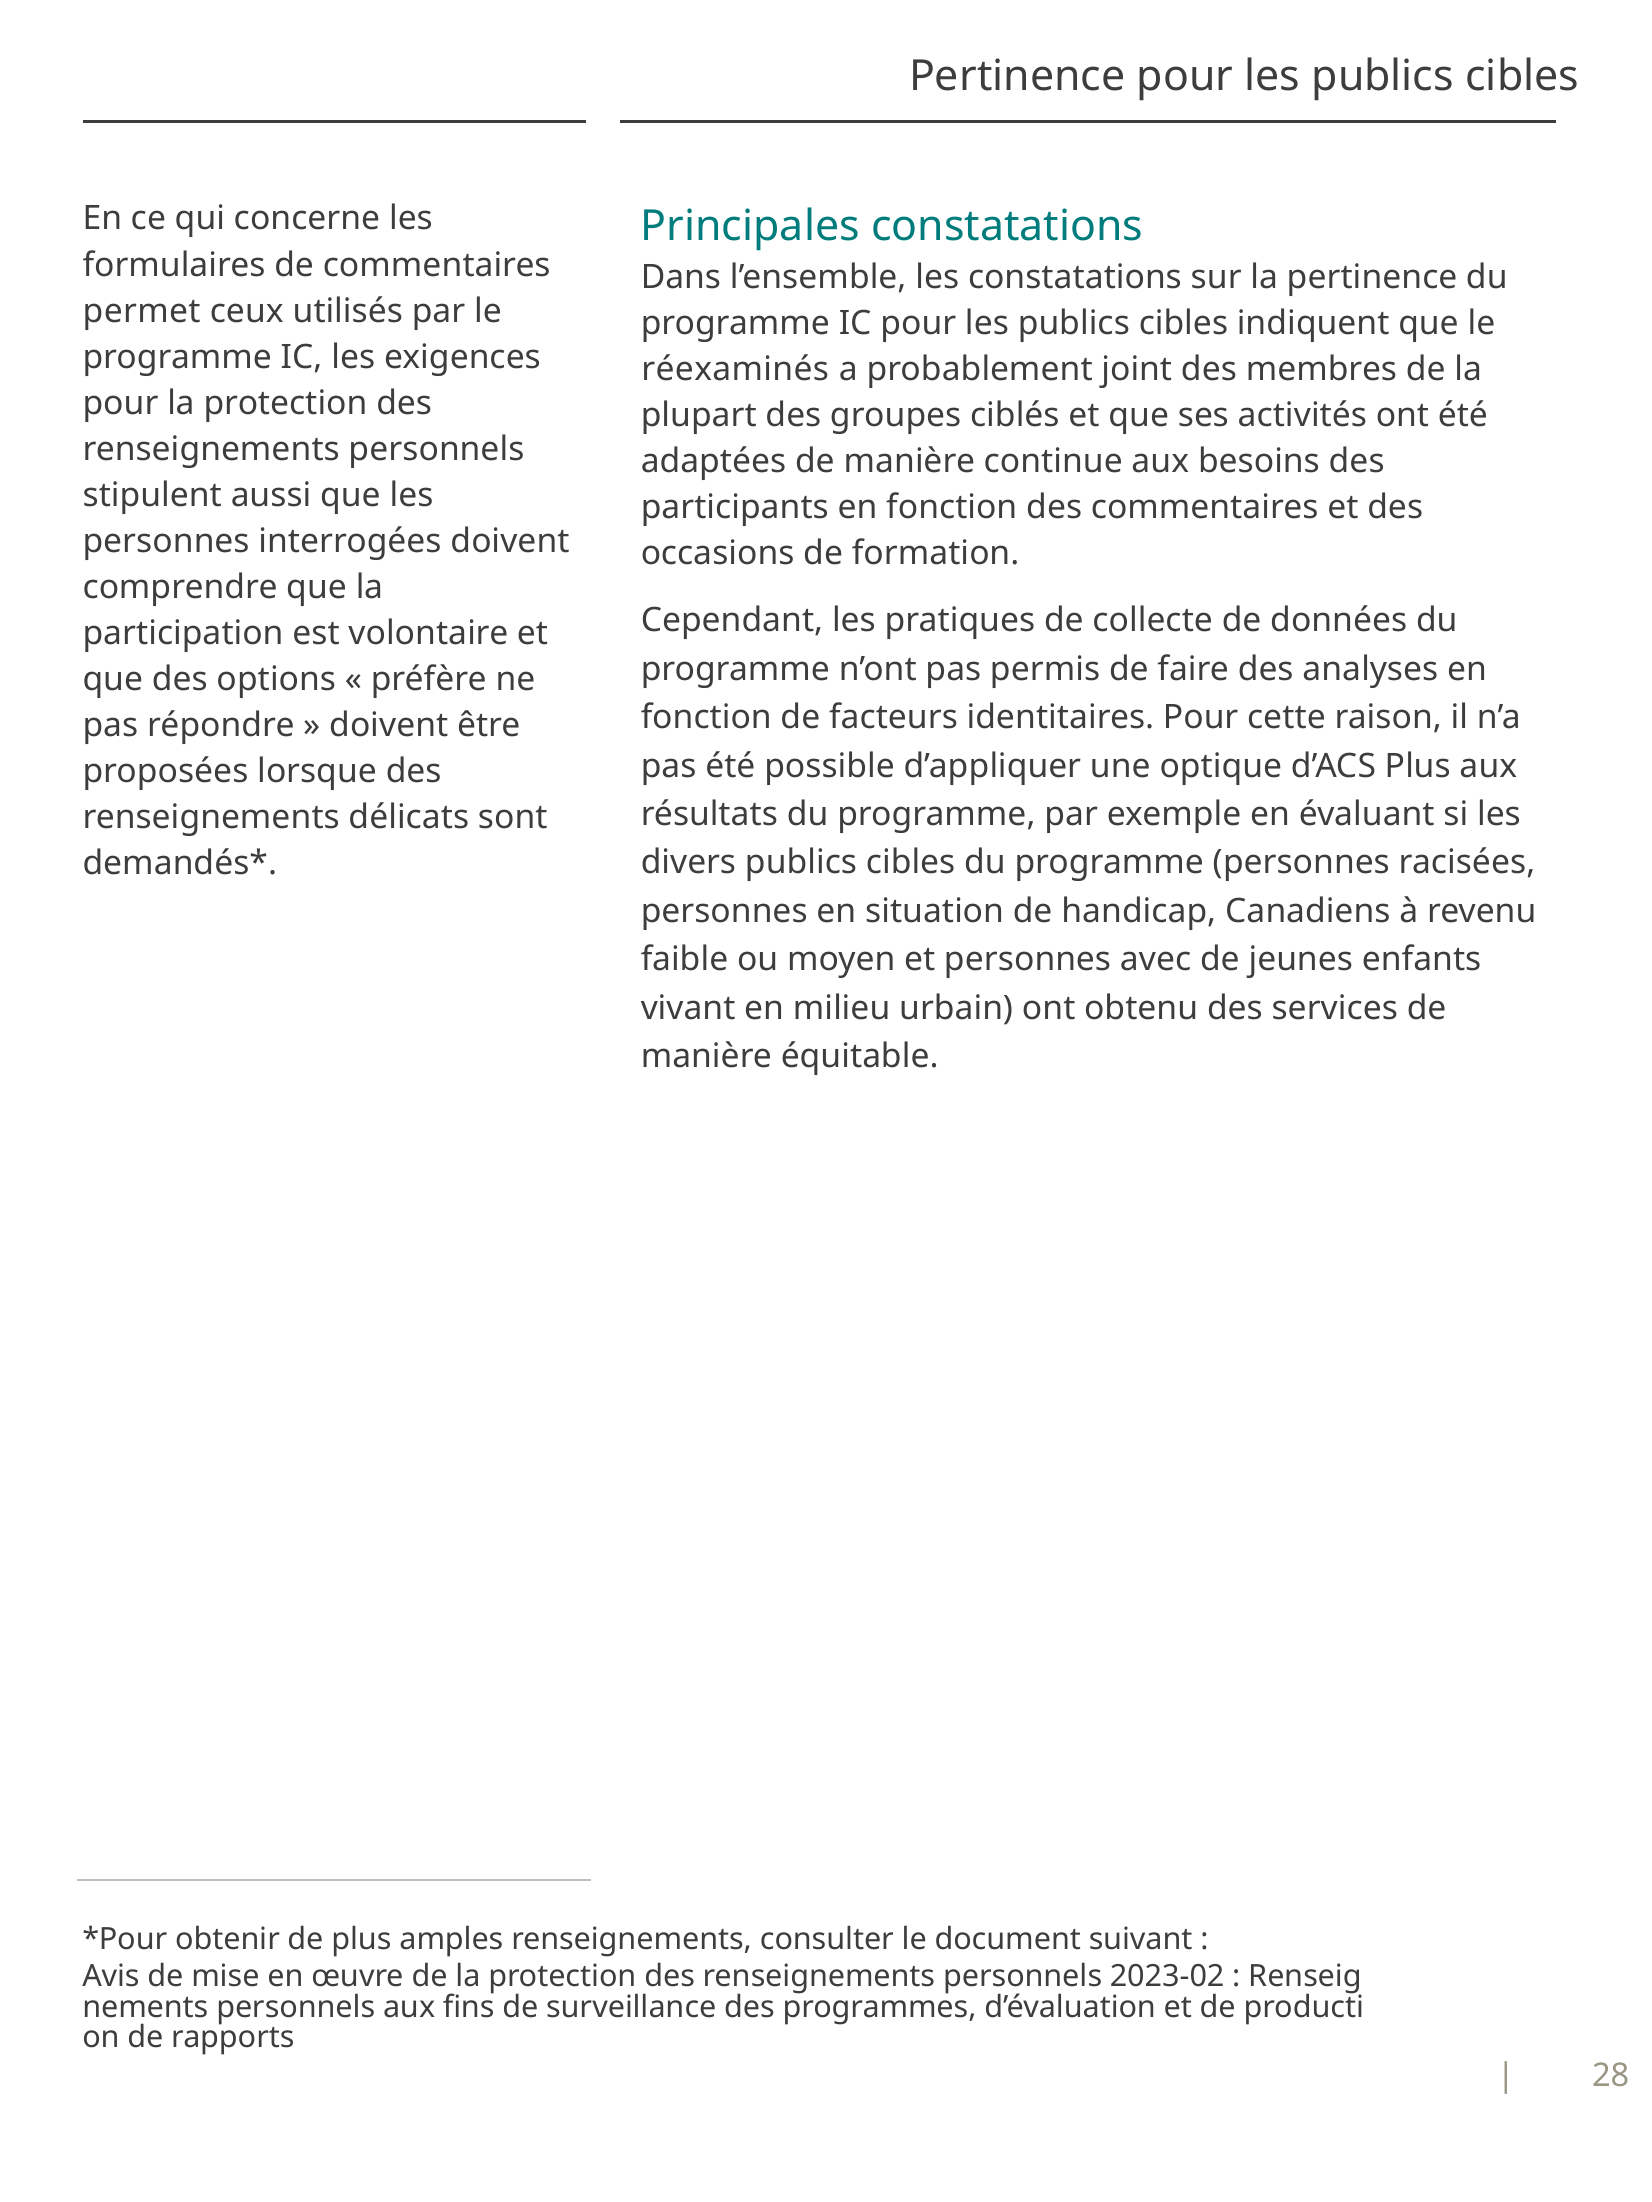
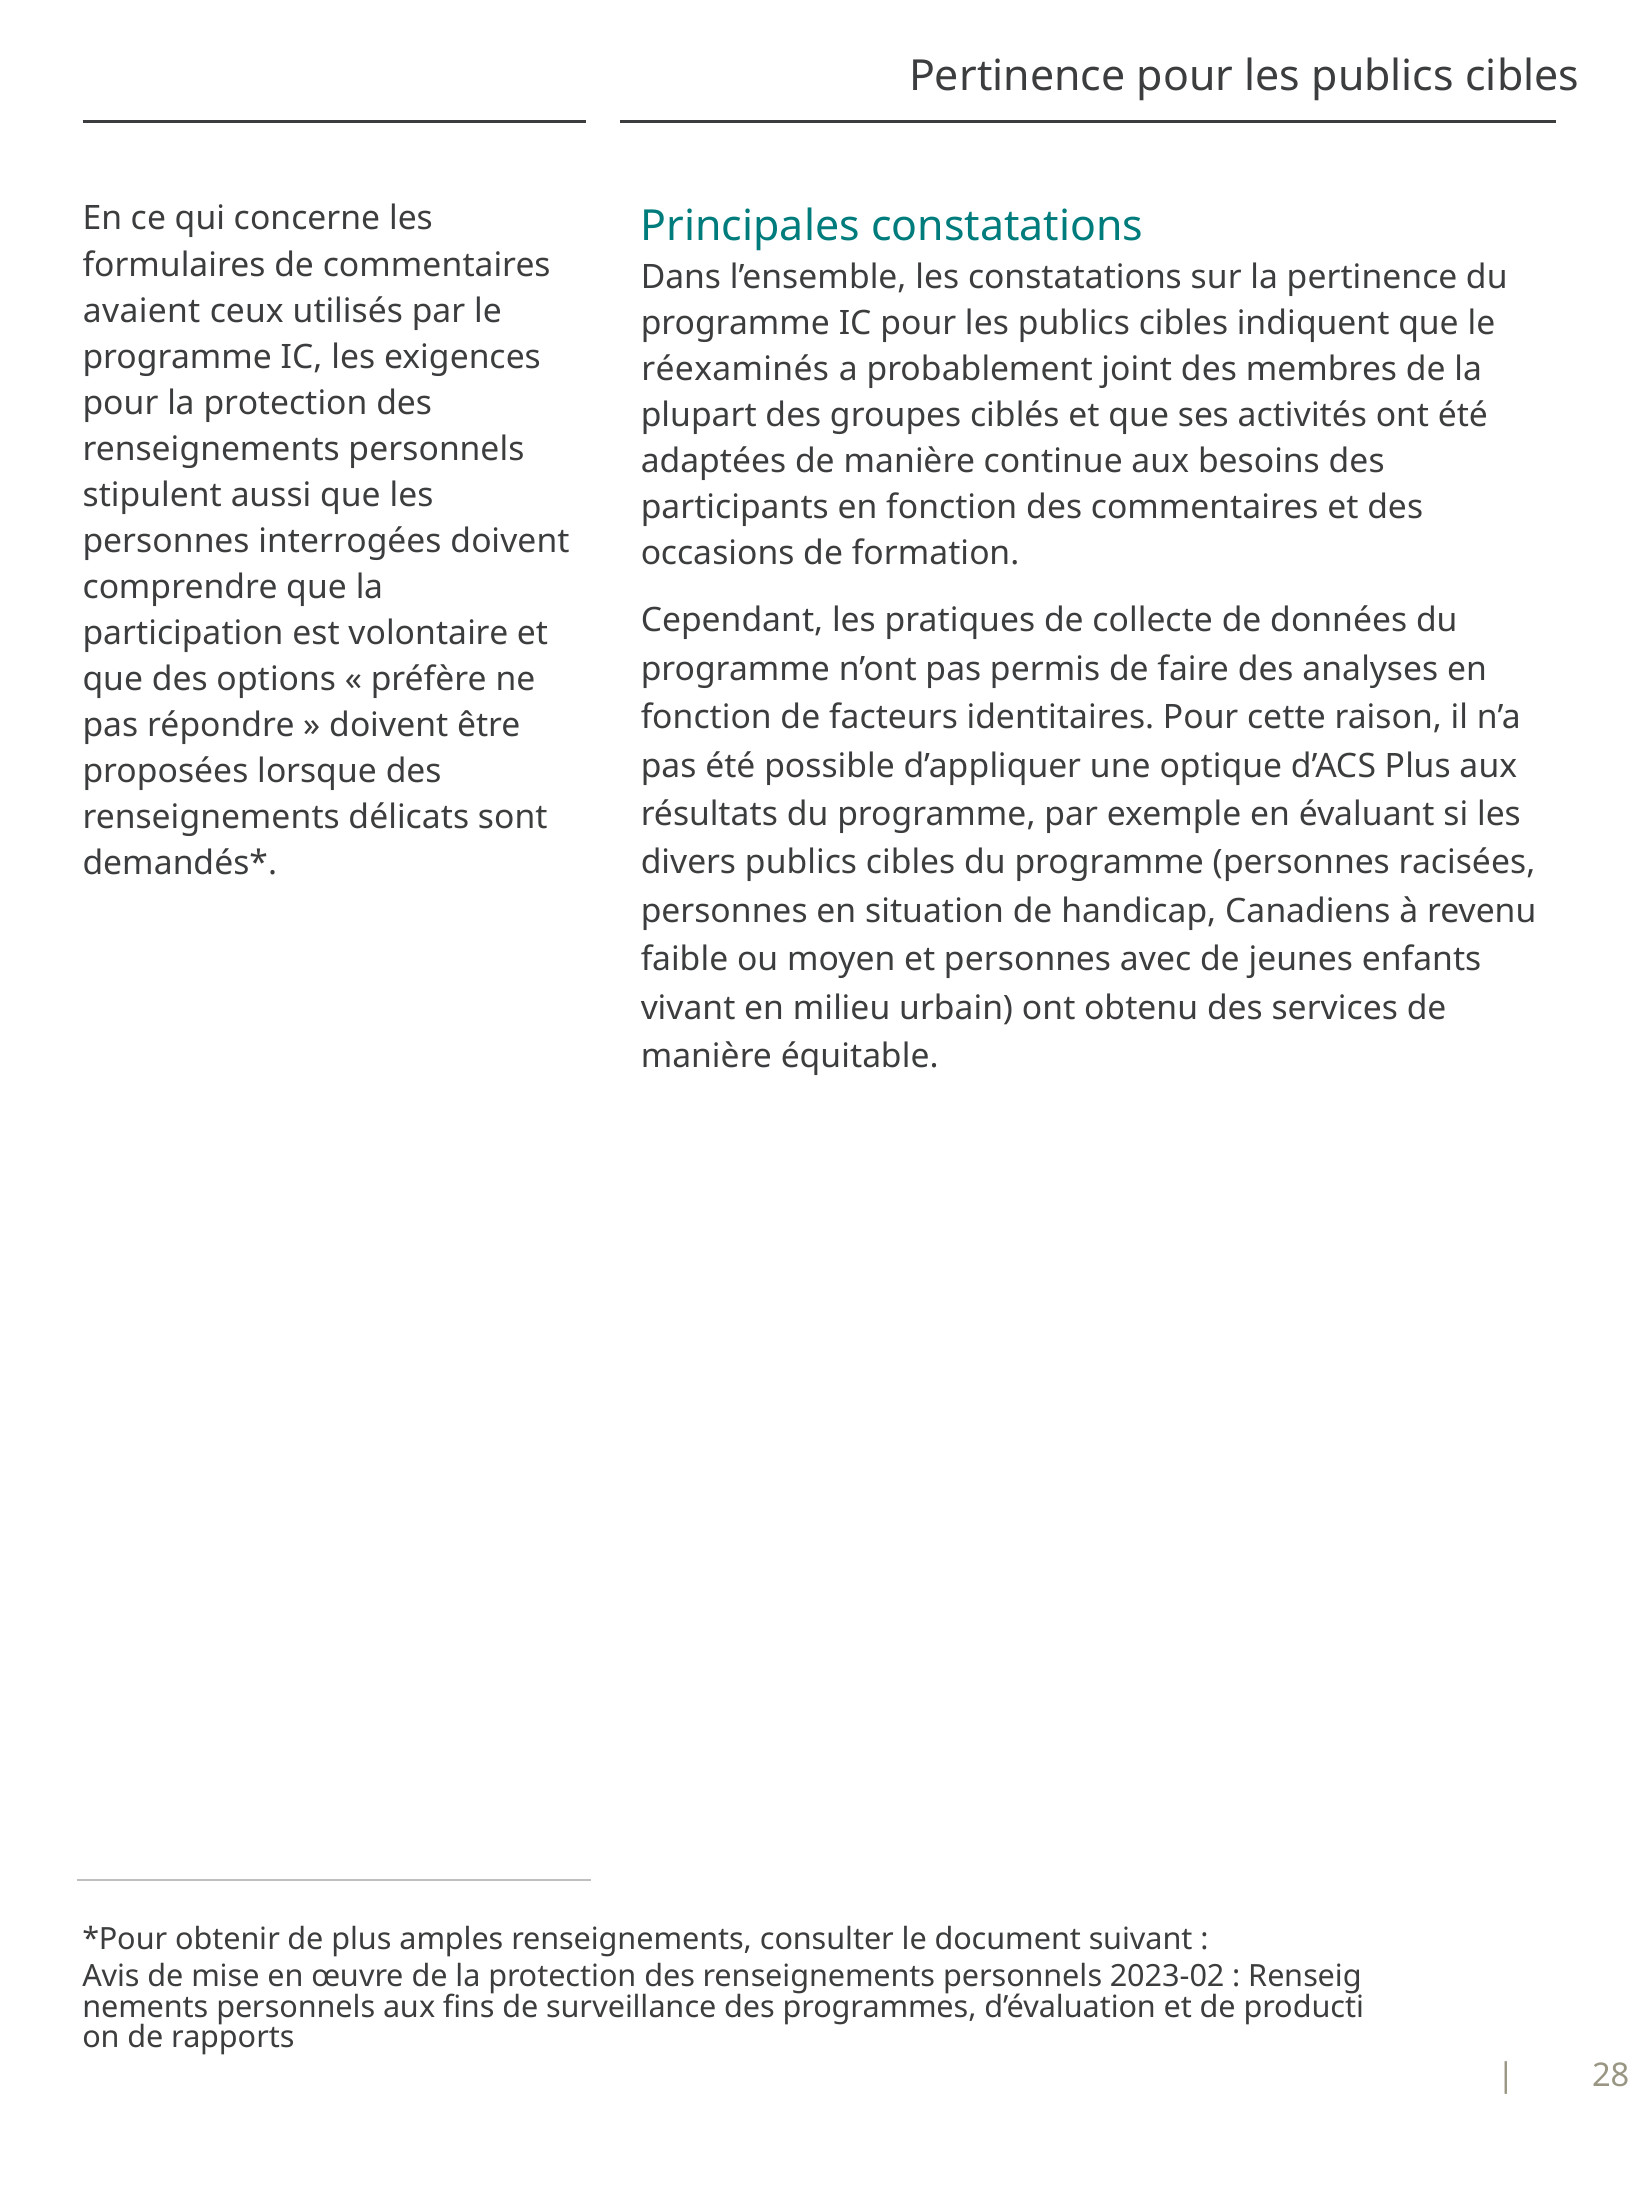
permet: permet -> avaient (142, 311)
